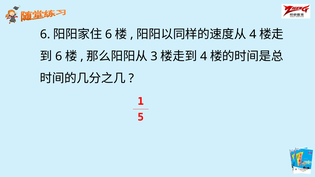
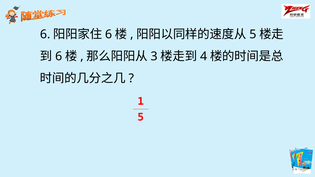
4: 4 -> 5 (253, 34)
